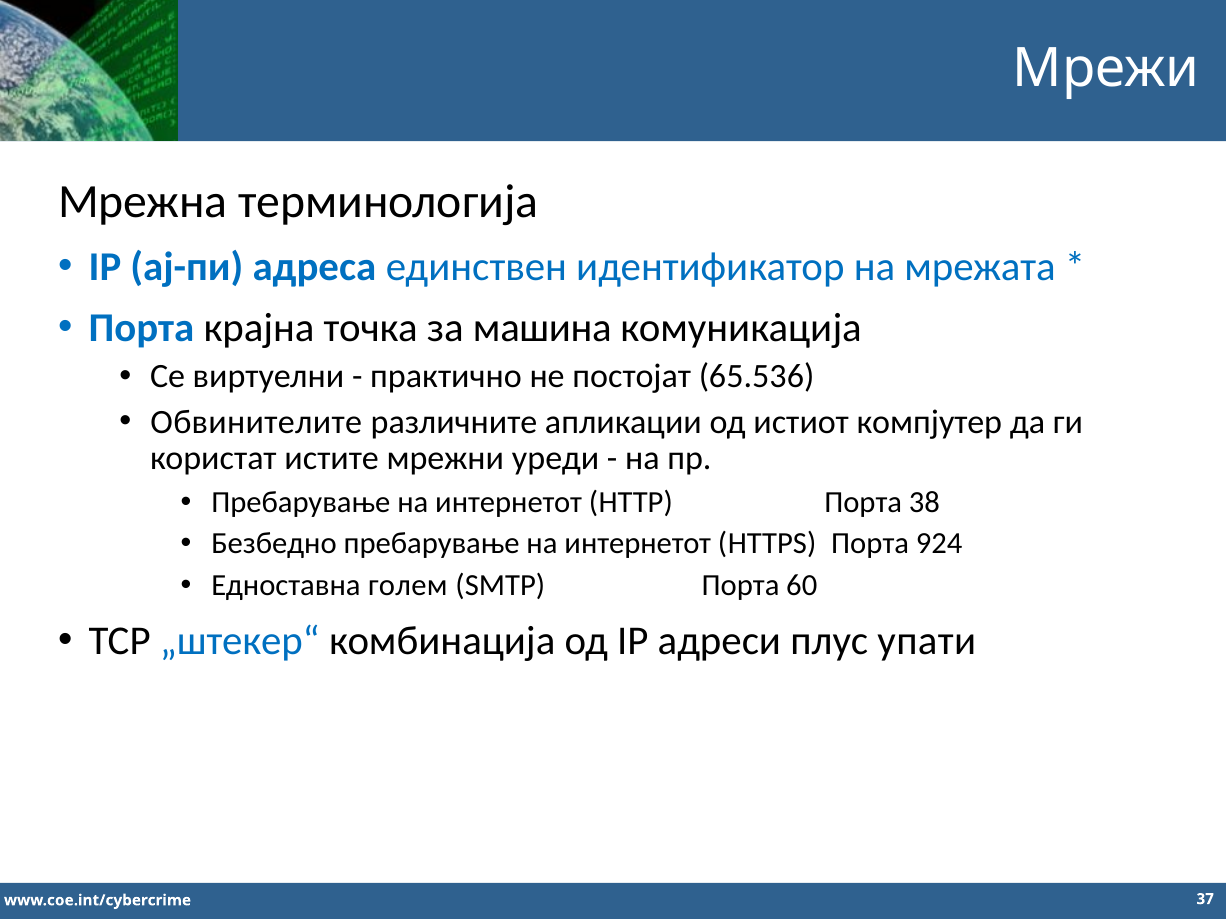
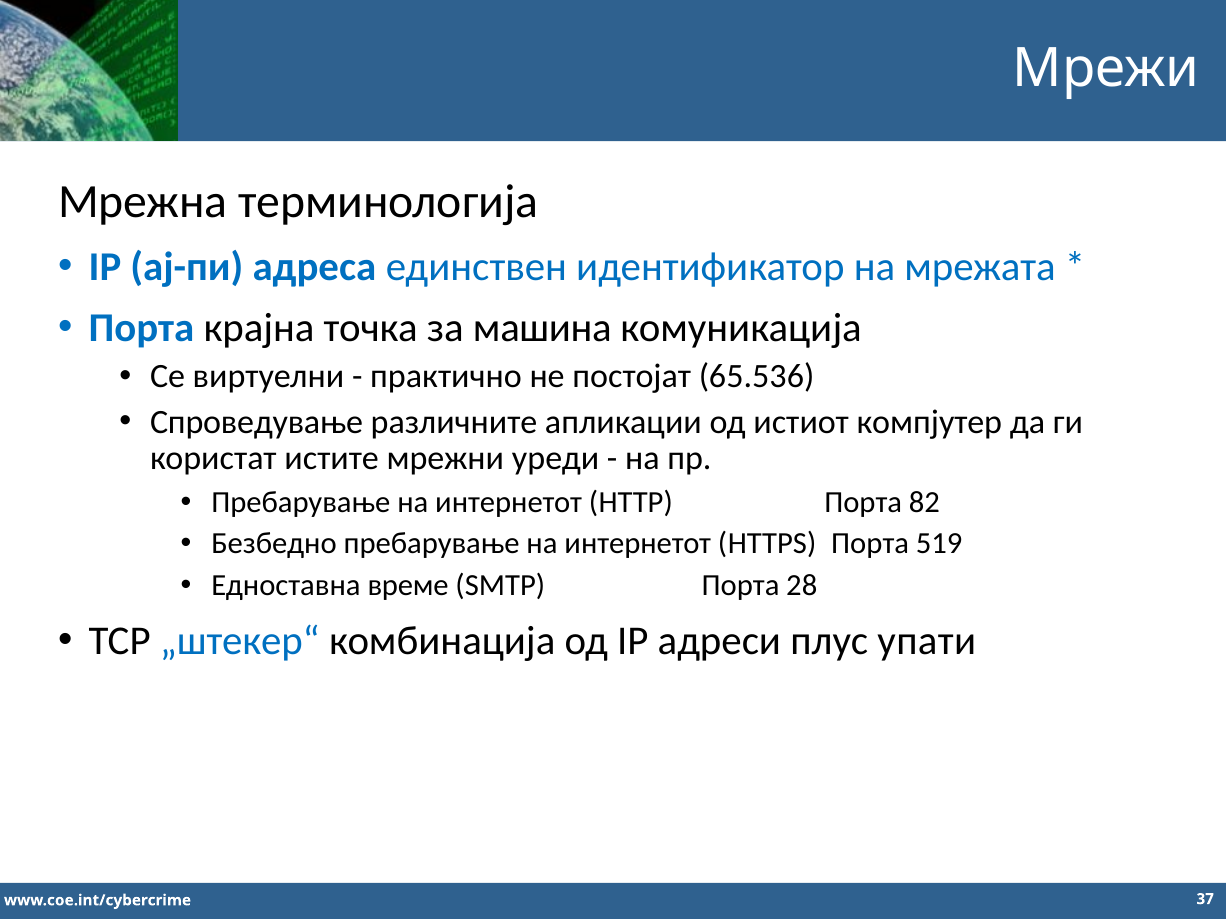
Обвинителите: Обвинителите -> Спроведување (257, 422)
38: 38 -> 82 (924, 502)
924: 924 -> 519 (939, 544)
голем: голем -> време (408, 586)
60: 60 -> 28 (802, 586)
